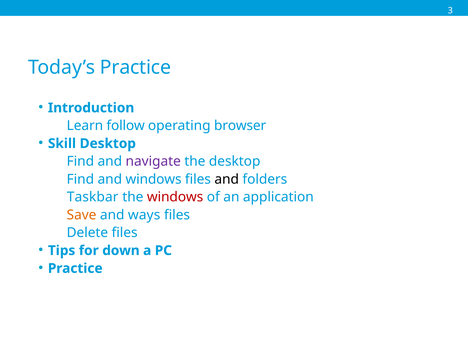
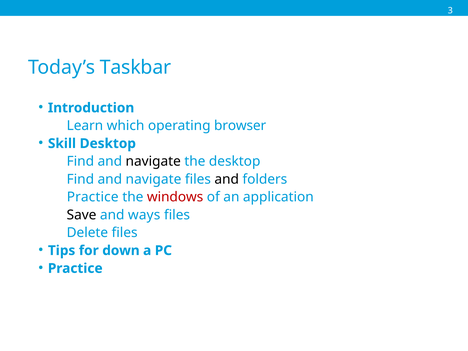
Today’s Practice: Practice -> Taskbar (135, 67)
follow: follow -> which (126, 126)
navigate colour: purple -> black (153, 161)
windows: windows -> navigate (153, 179)
Taskbar: Taskbar -> Practice (93, 197)
Save colour: orange -> black (82, 215)
